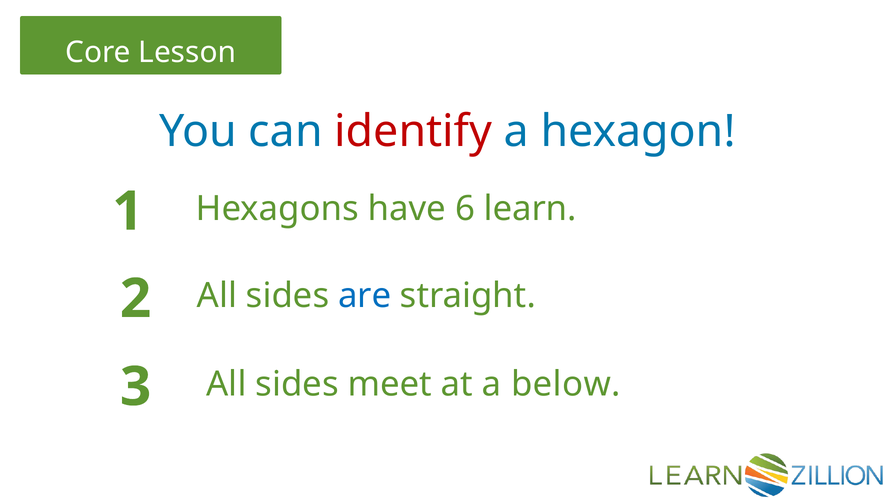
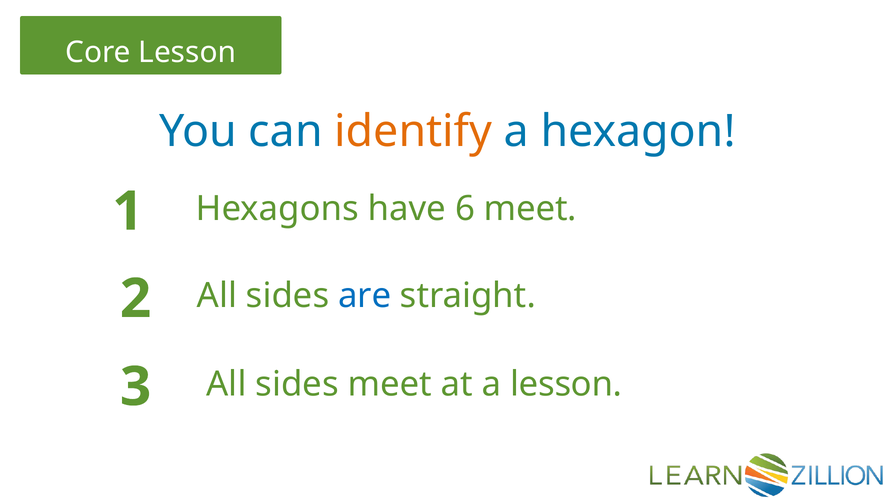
identify colour: red -> orange (413, 131)
6 learn: learn -> meet (530, 208)
a below: below -> lesson (566, 384)
